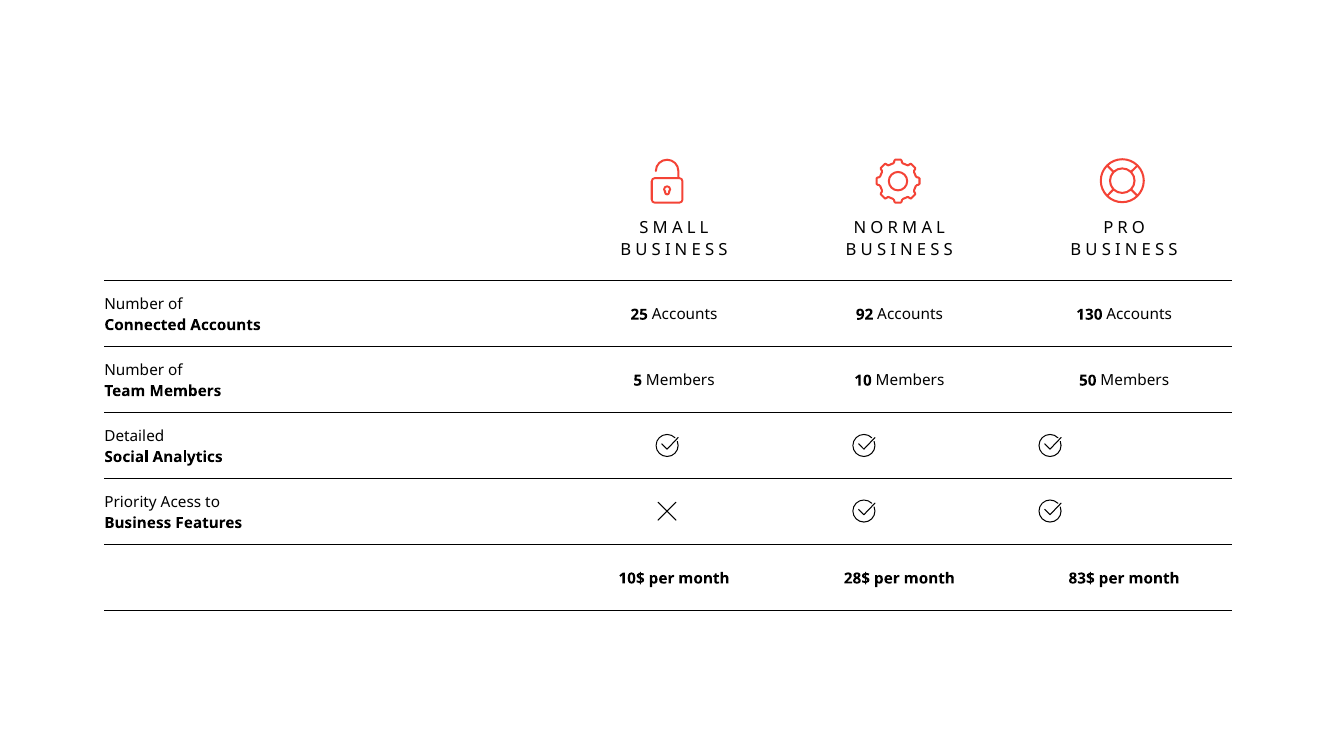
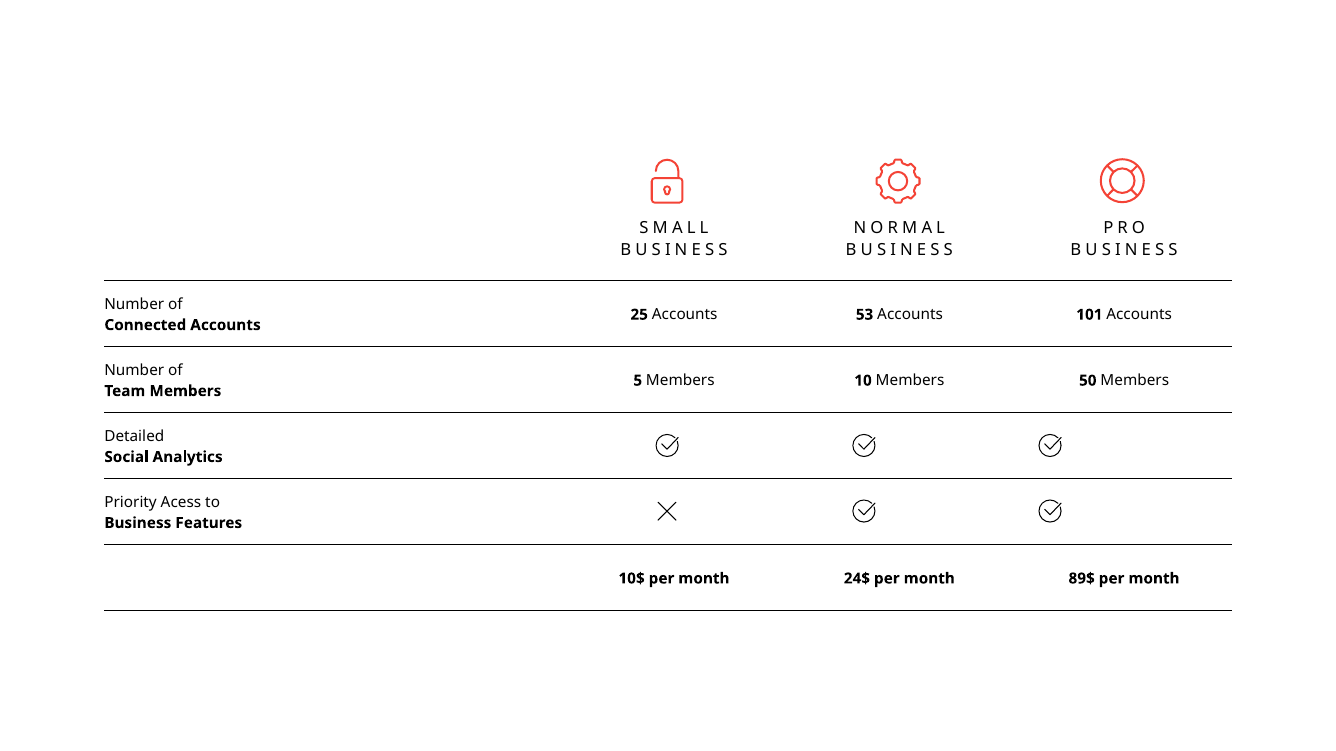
92: 92 -> 53 (865, 315)
130: 130 -> 101 (1089, 315)
28$: 28$ -> 24$ (857, 579)
83$: 83$ -> 89$ (1082, 579)
